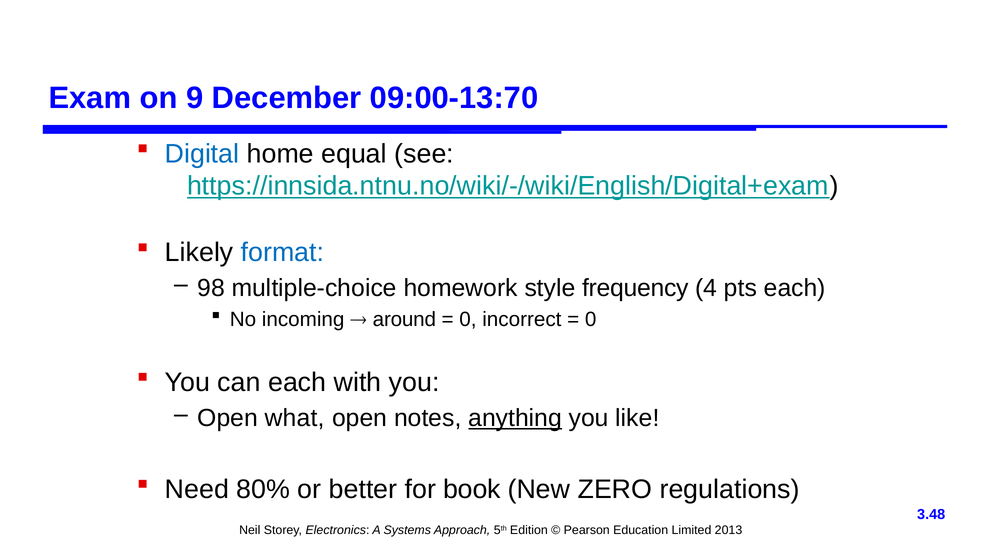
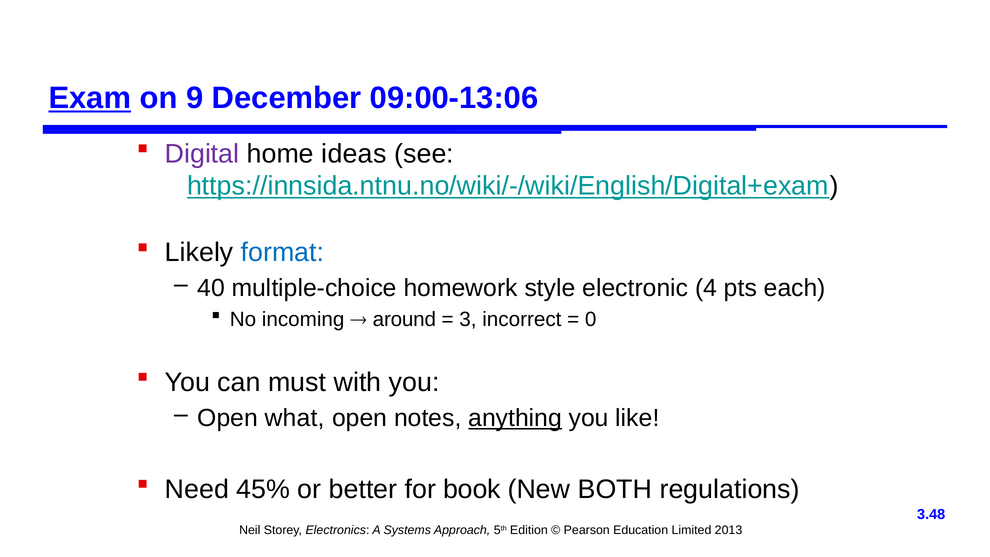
Exam underline: none -> present (90, 98)
09:00-13:70: 09:00-13:70 -> 09:00-13:06 (454, 98)
Digital colour: blue -> purple (202, 154)
equal: equal -> ideas (354, 154)
98: 98 -> 40 (211, 288)
frequency: frequency -> electronic (635, 288)
0: 0 -> 3 (468, 319)
can each: each -> must (297, 382)
80%: 80% -> 45% (263, 489)
ZERO: ZERO -> BOTH (615, 489)
